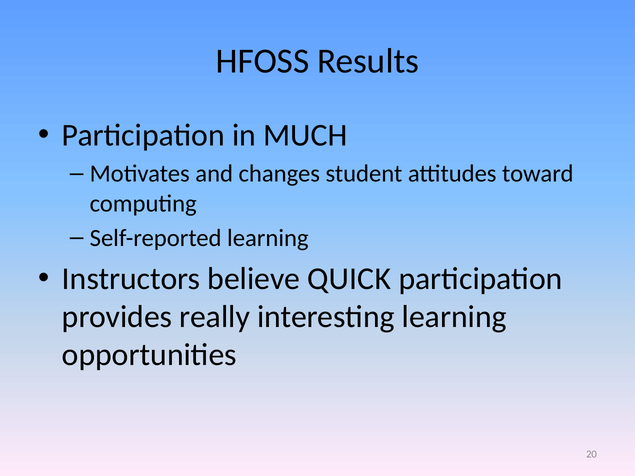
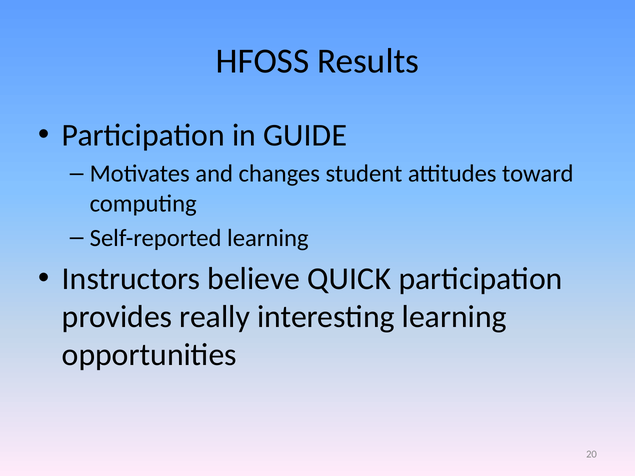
MUCH: MUCH -> GUIDE (305, 136)
